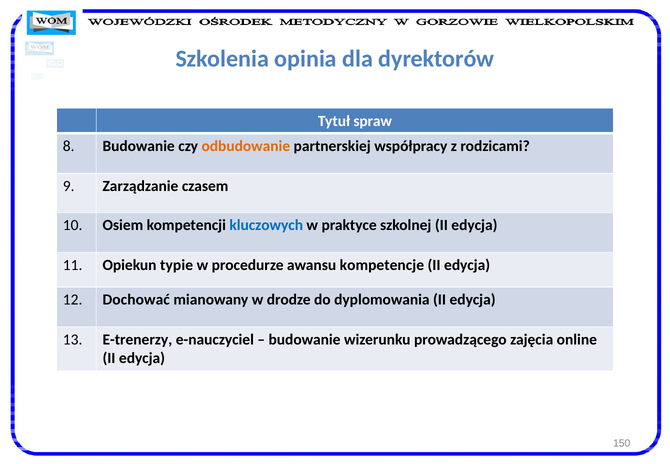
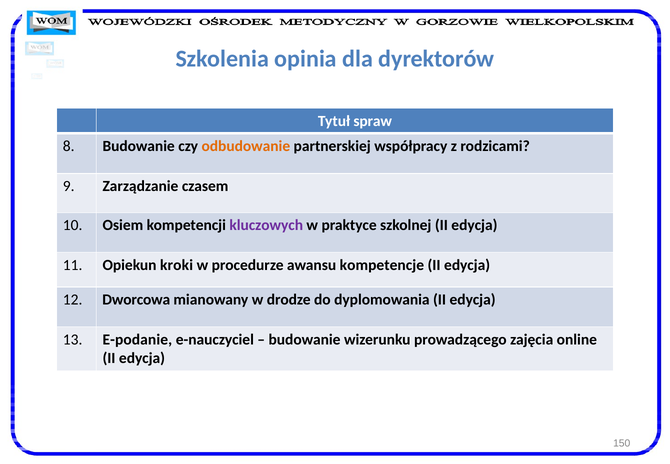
kluczowych colour: blue -> purple (266, 225)
typie: typie -> kroki (177, 265)
Dochować: Dochować -> Dworcowa (136, 300)
E-trenerzy: E-trenerzy -> E-podanie (137, 339)
